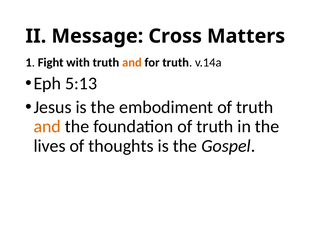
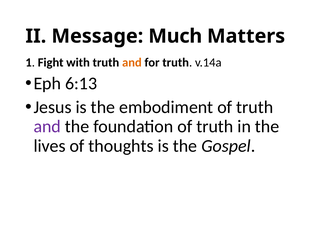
Cross: Cross -> Much (175, 36)
5:13: 5:13 -> 6:13 (81, 83)
and colour: orange -> purple (47, 127)
